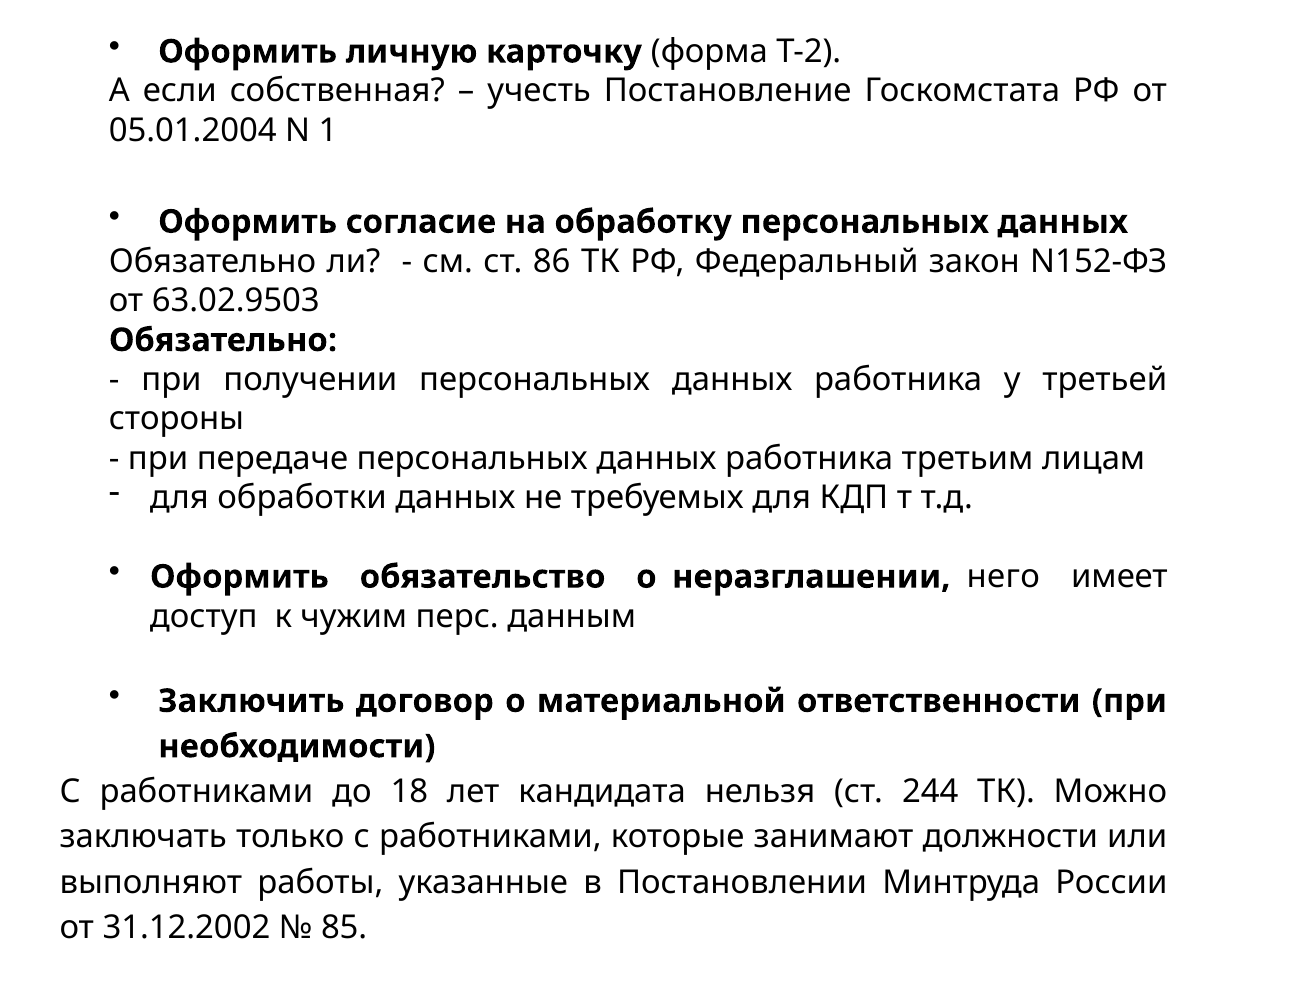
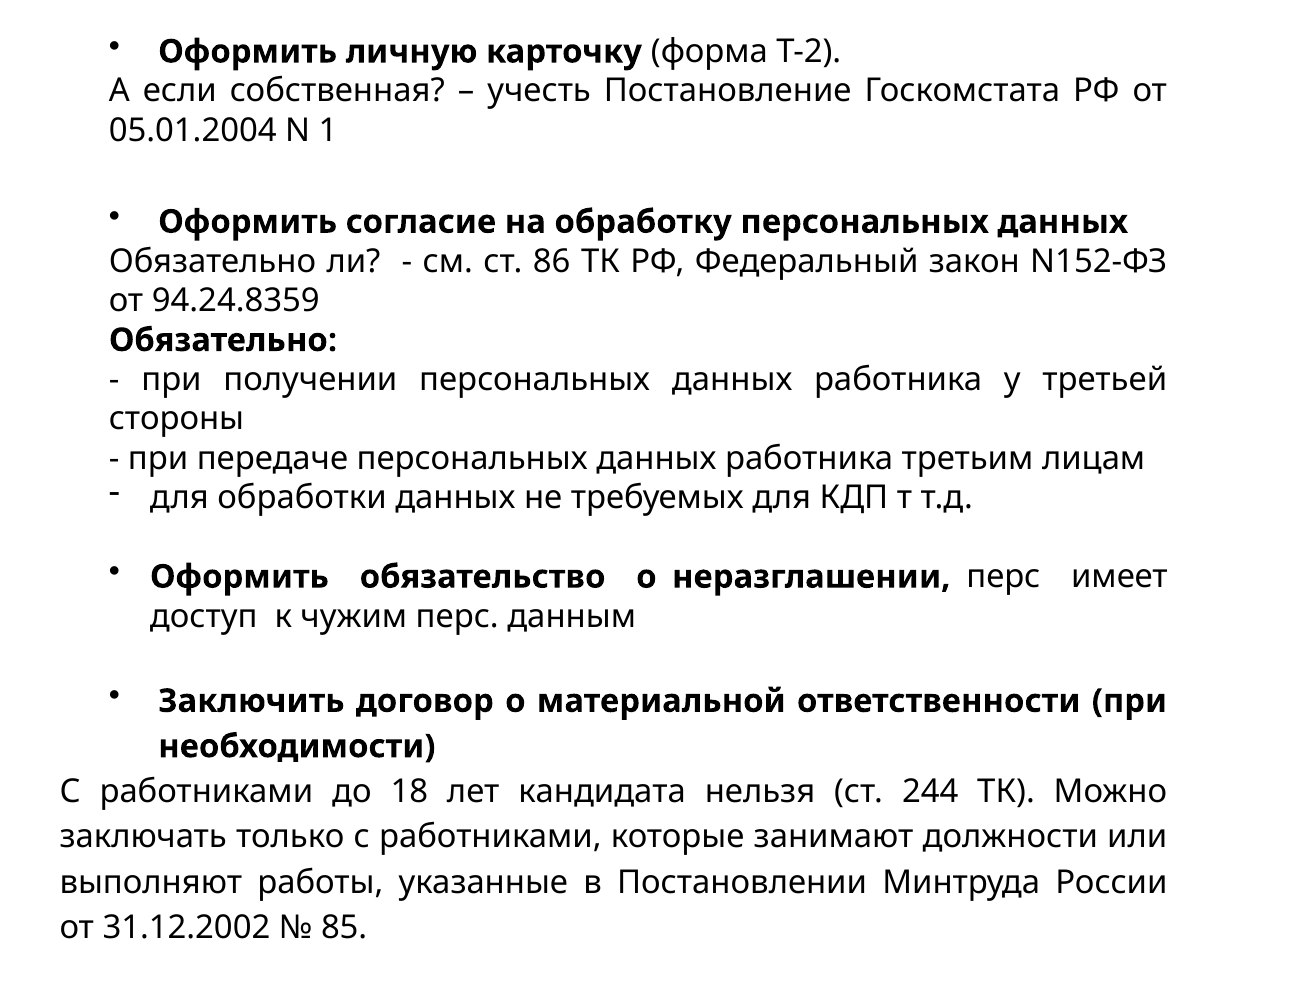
63.02.9503: 63.02.9503 -> 94.24.8359 (236, 301)
неразглашении него: него -> перс (1003, 577)
